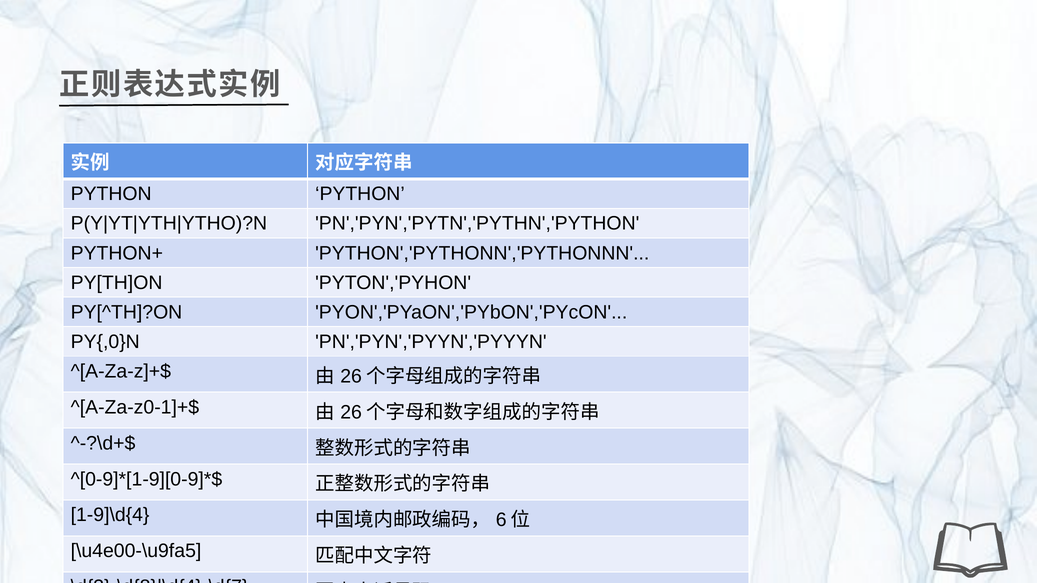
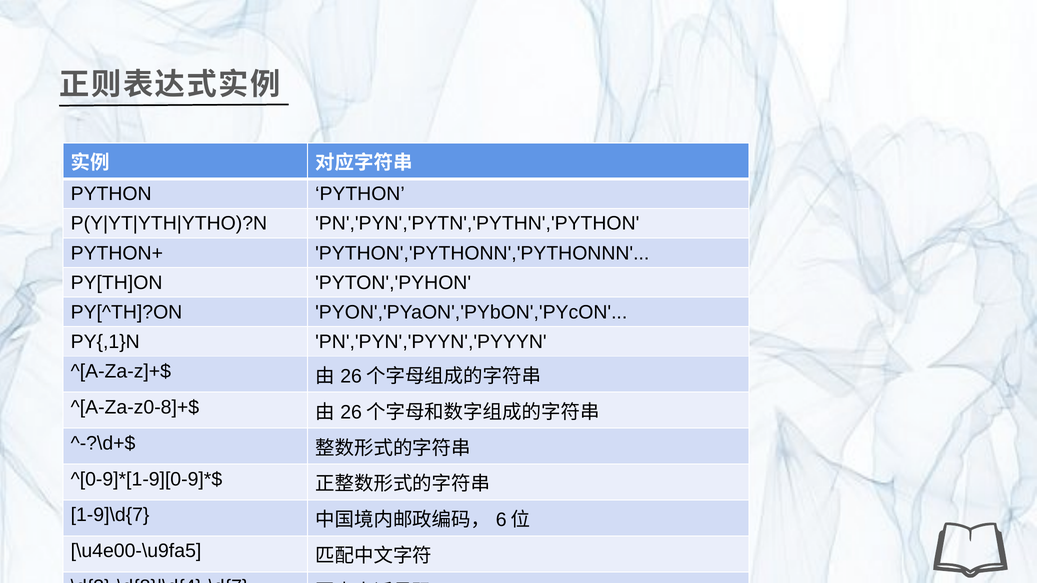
PY{,0}N: PY{,0}N -> PY{,1}N (105, 342)
^[A-Za-z0-1]+$: ^[A-Za-z0-1]+$ -> ^[A-Za-z0-8]+$ (135, 408)
1-9]\d{4: 1-9]\d{4 -> 1-9]\d{7 (110, 515)
